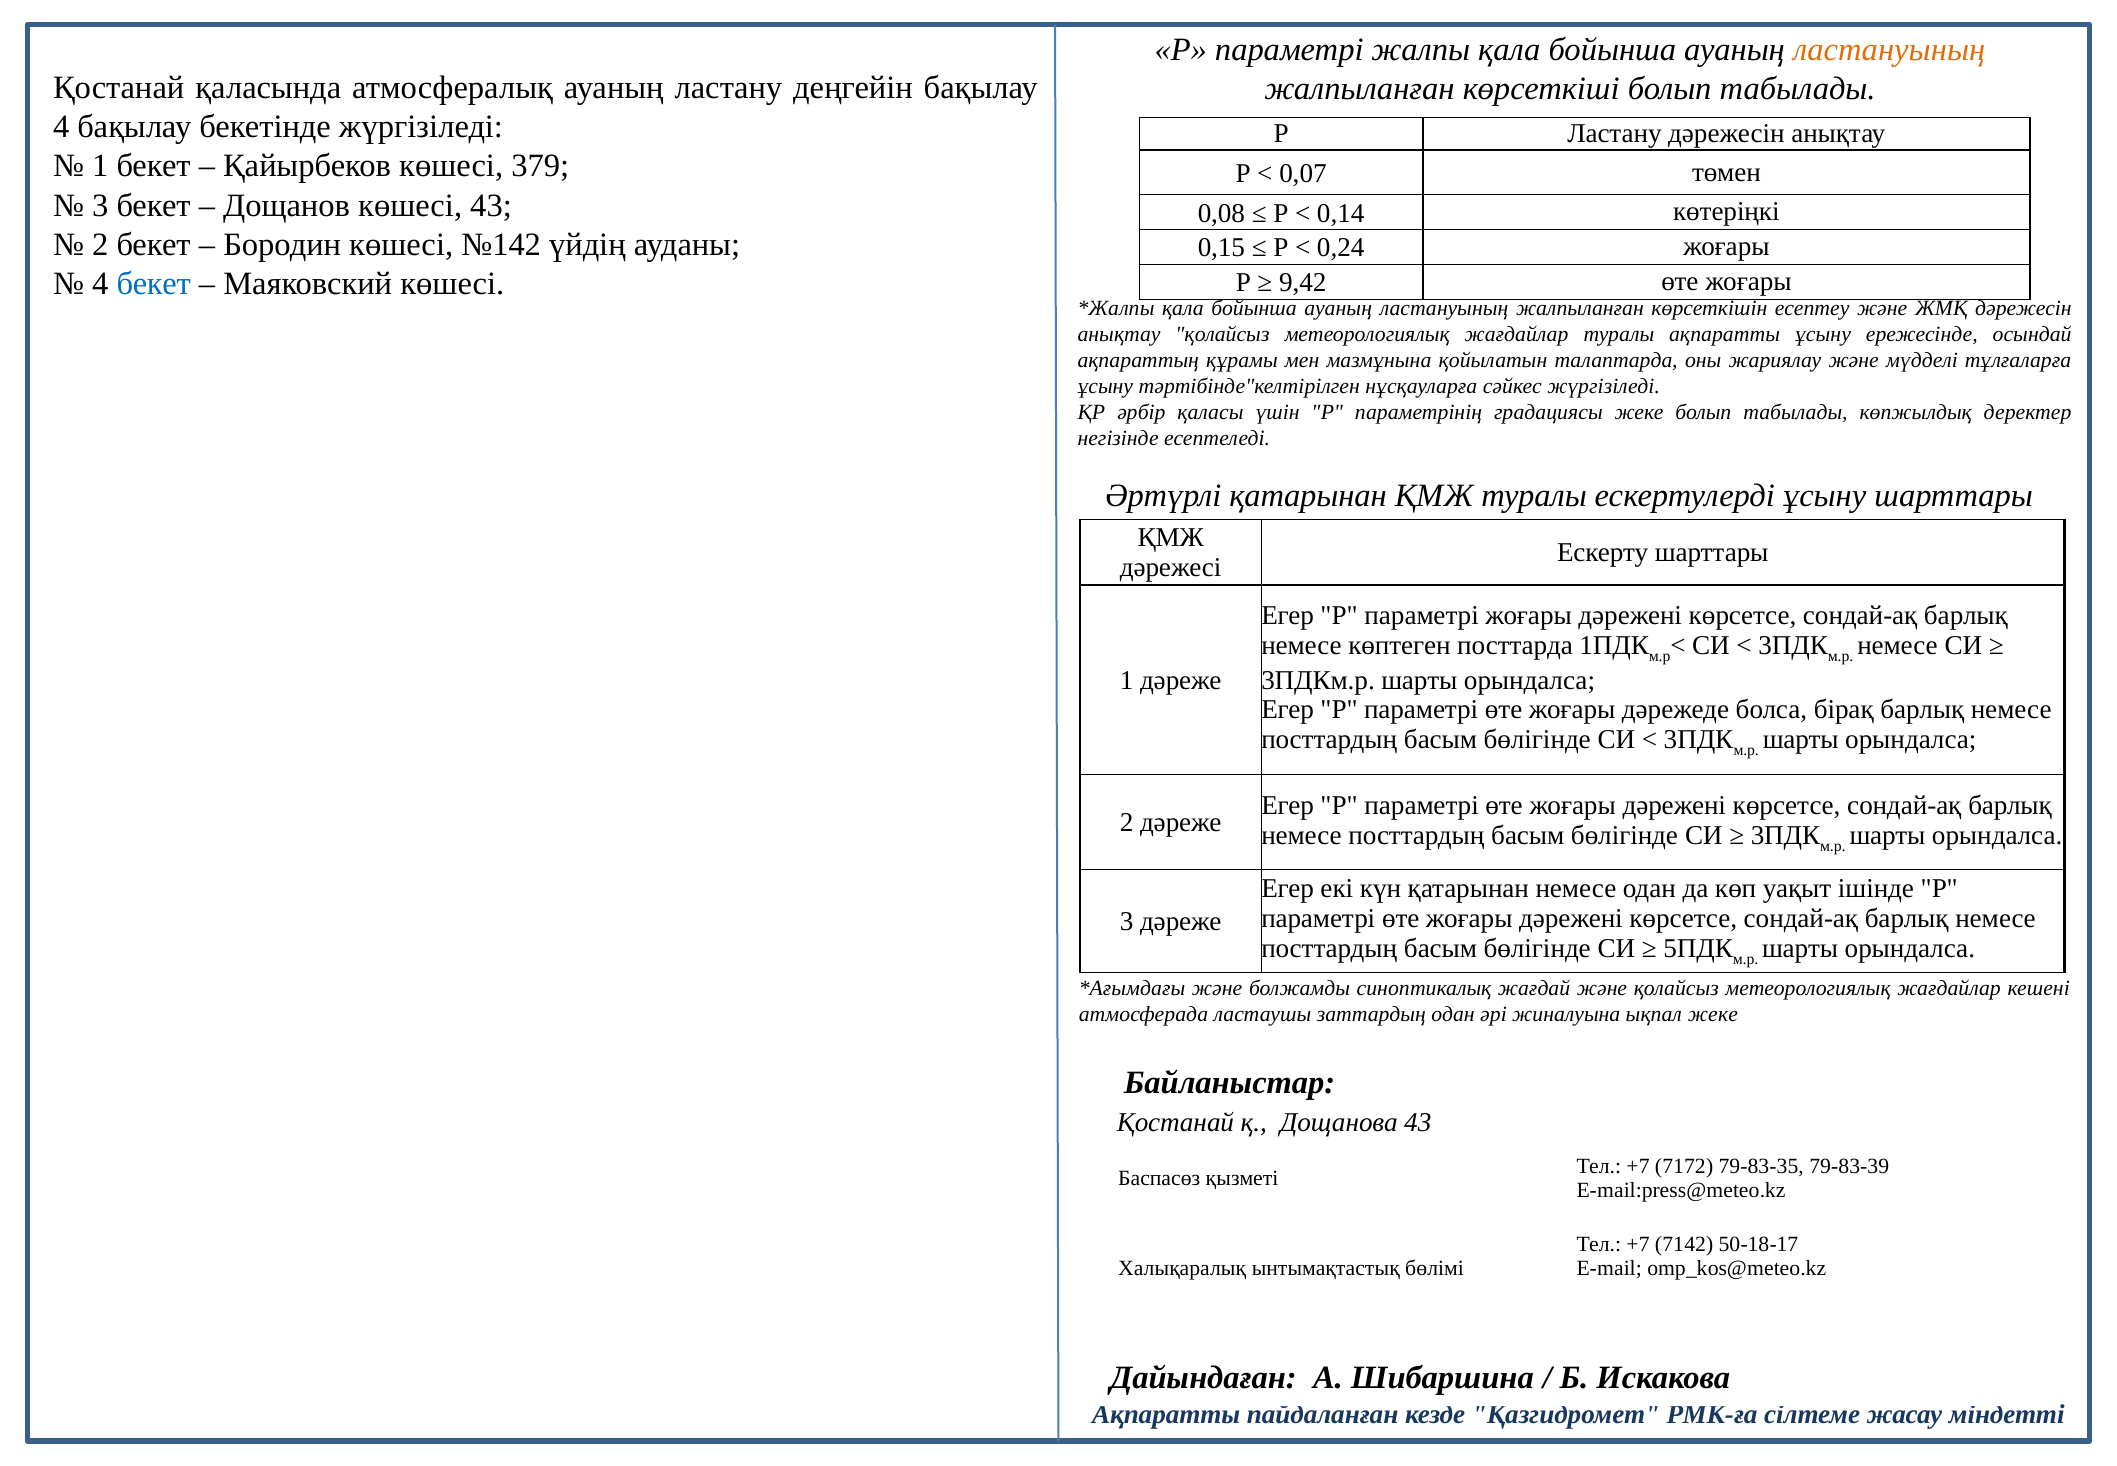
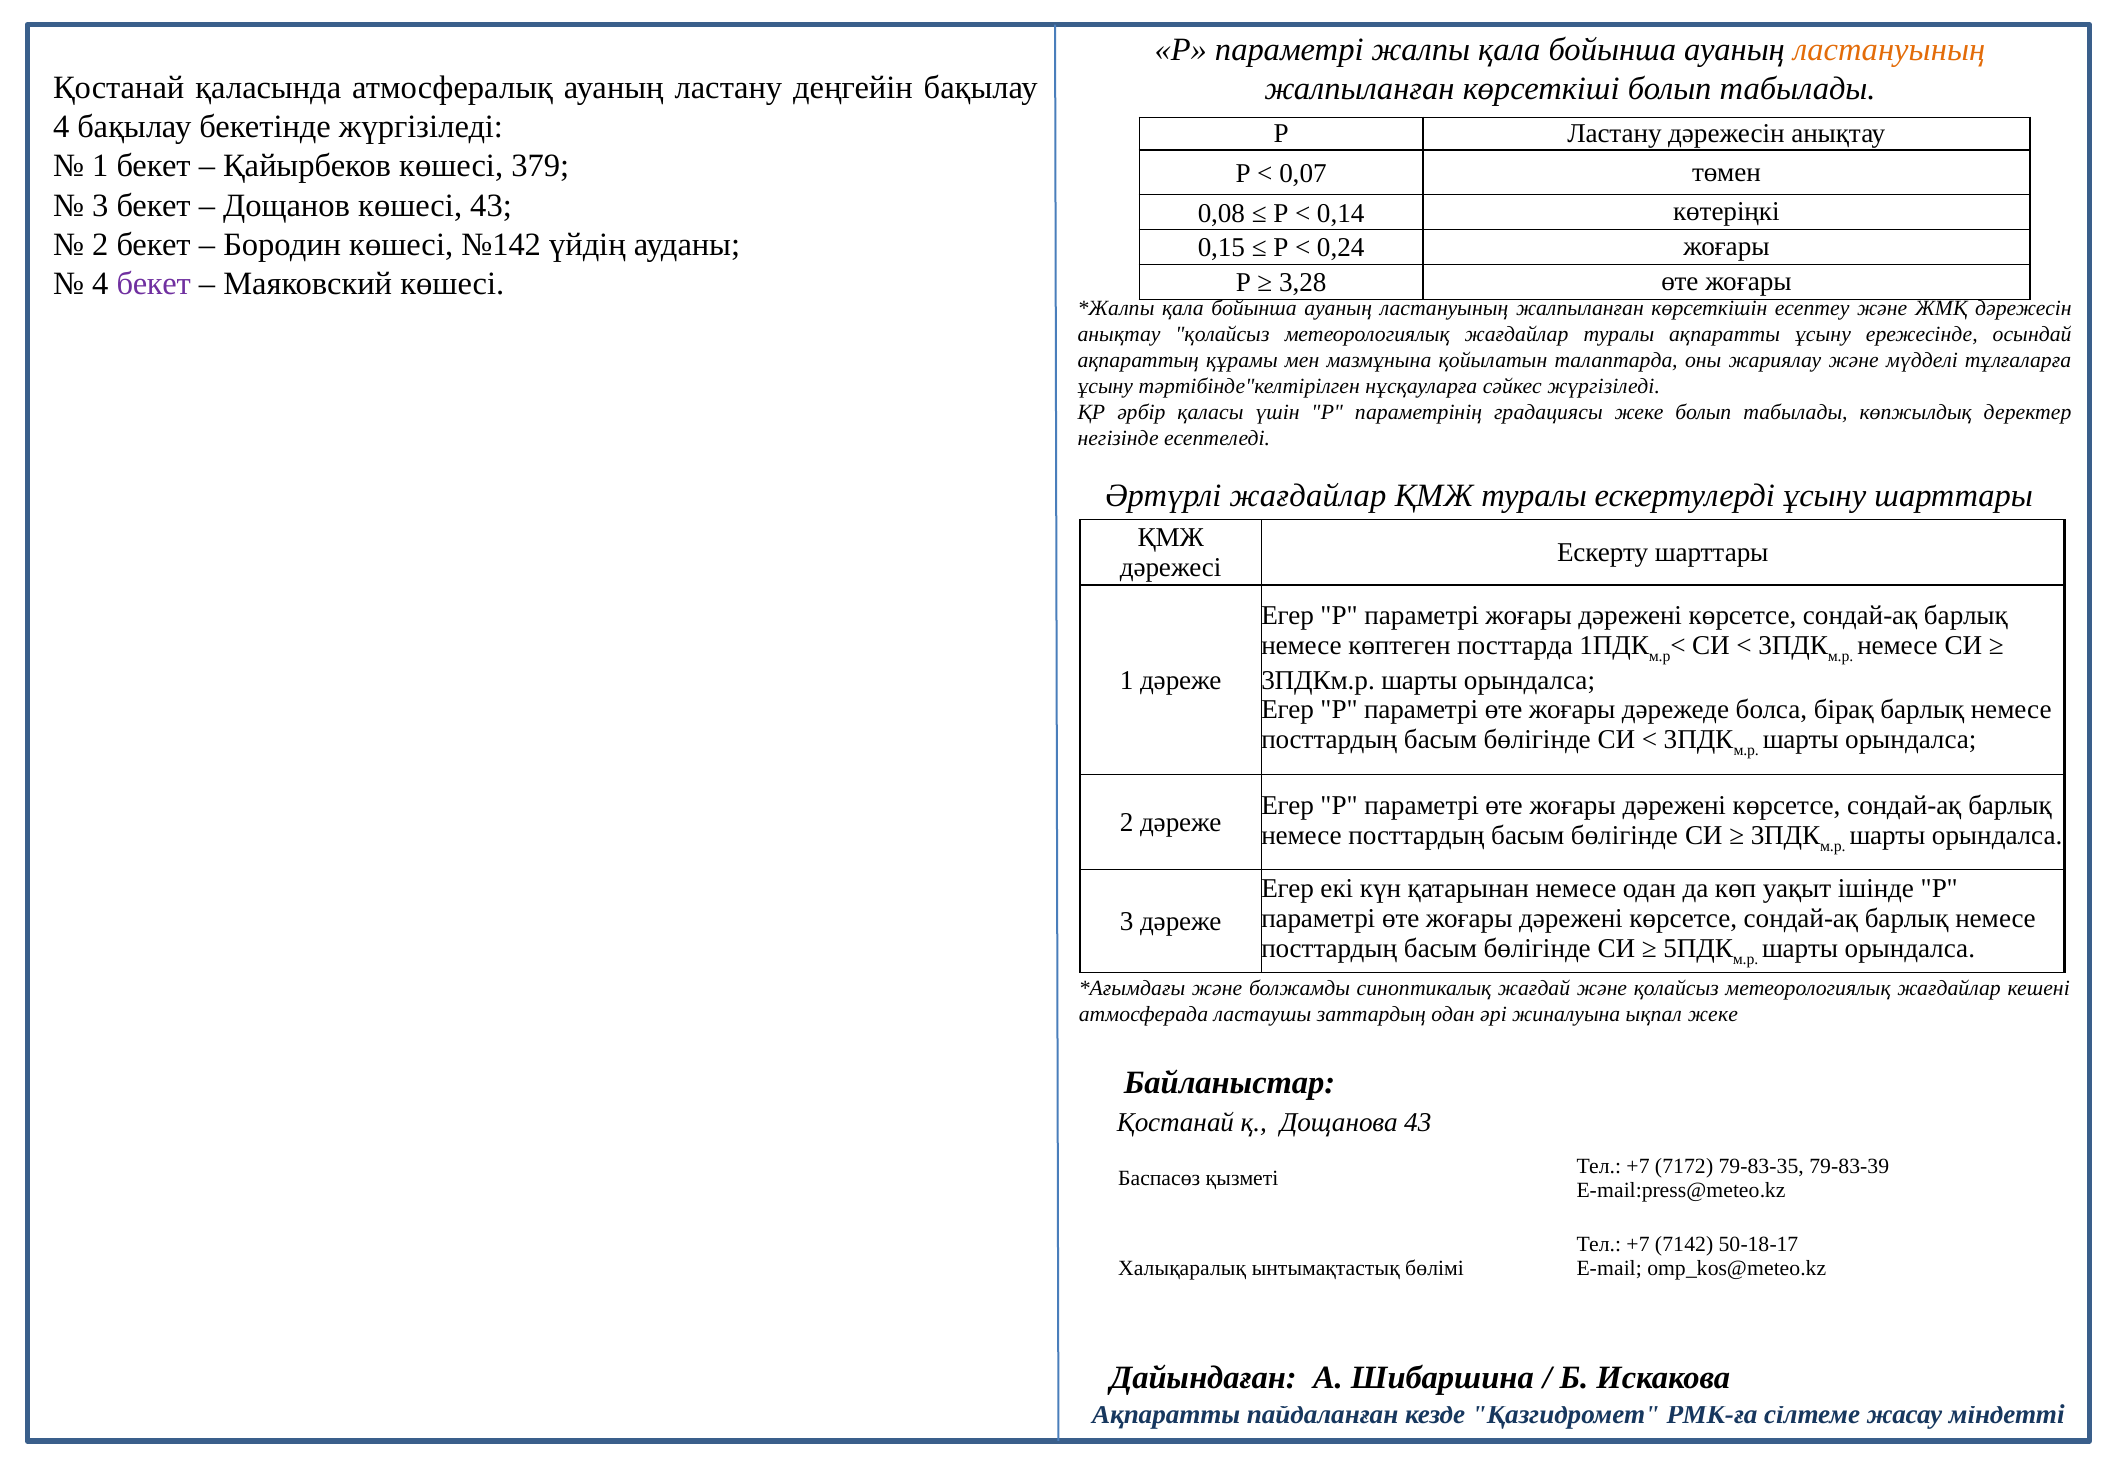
бекет colour: blue -> purple (154, 283)
9,42: 9,42 -> 3,28 (1303, 283)
Әртүрлі қатарынан: қатарынан -> жағдайлар (1308, 495)
